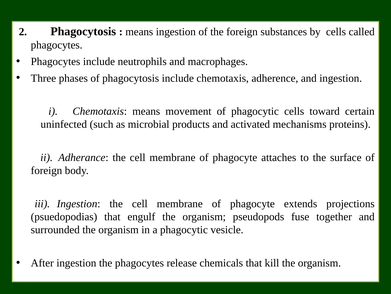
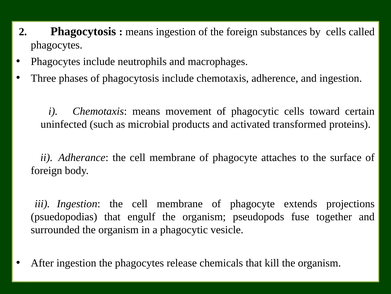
mechanisms: mechanisms -> transformed (300, 124)
